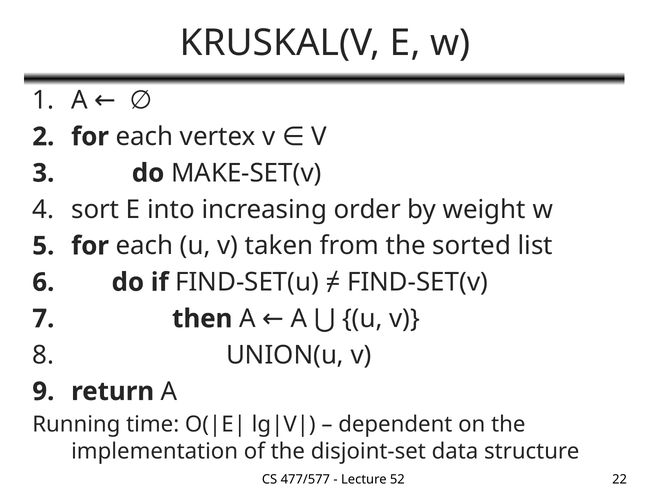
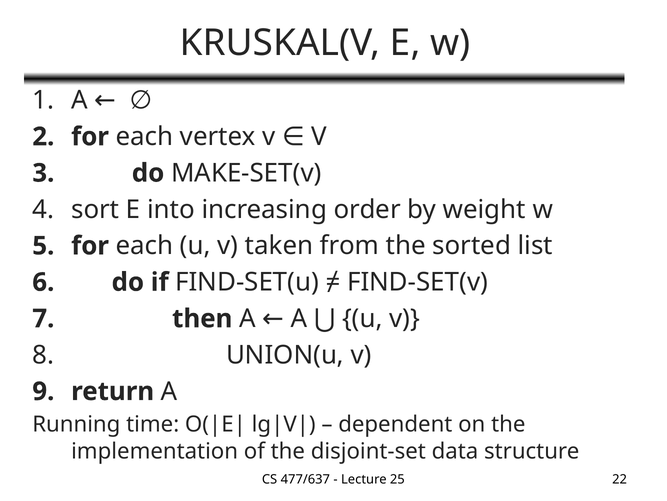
477/577: 477/577 -> 477/637 (305, 479)
52: 52 -> 25 (397, 479)
